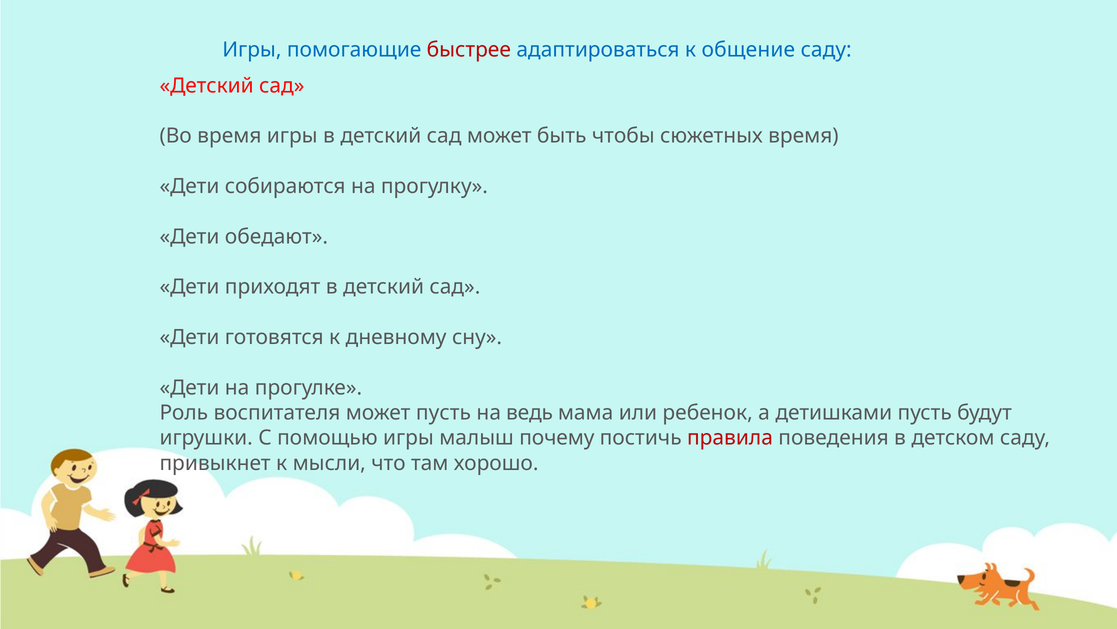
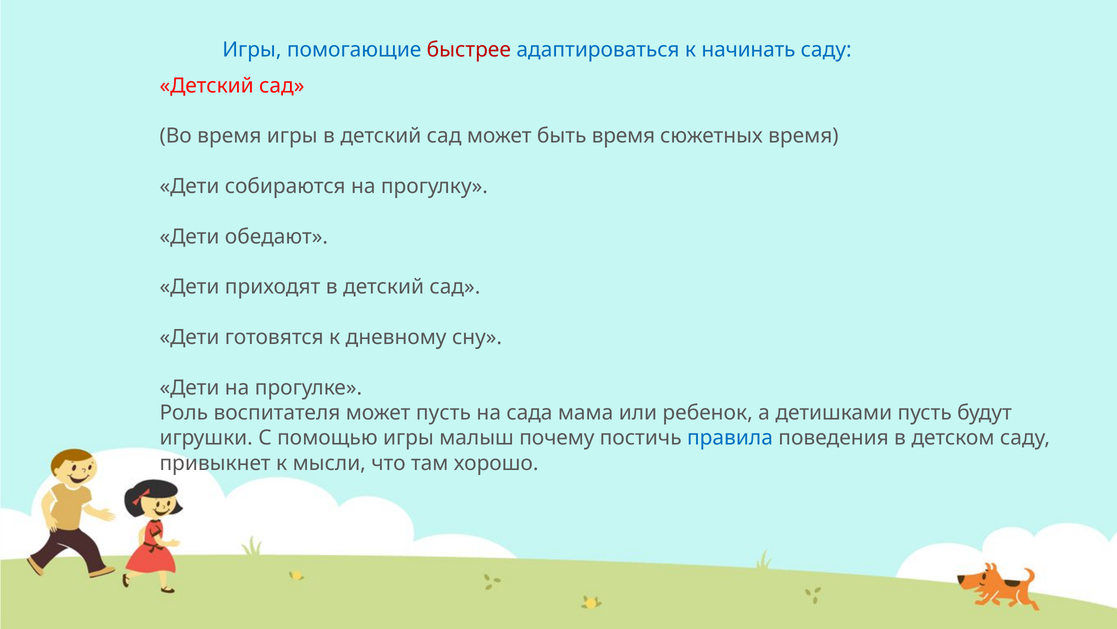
общение: общение -> начинать (749, 50)
быть чтобы: чтобы -> время (623, 136)
ведь: ведь -> сада (529, 412)
правила colour: red -> blue (730, 437)
